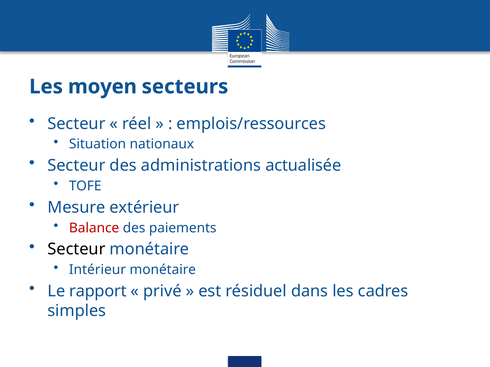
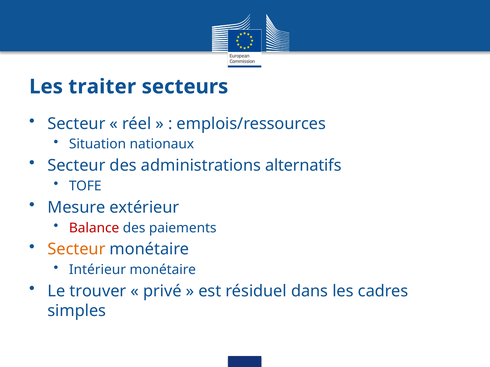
moyen: moyen -> traiter (102, 87)
actualisée: actualisée -> alternatifs (303, 166)
Secteur colour: black -> orange (76, 250)
rapport: rapport -> trouver (98, 292)
